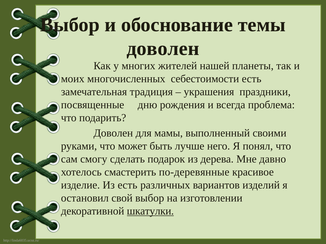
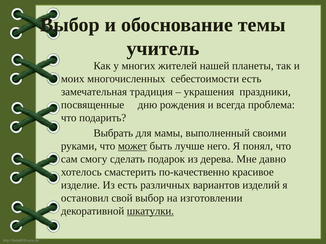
доволен: доволен -> учитель (163, 49)
Доволен: Доволен -> Выбрать (113, 133)
может underline: none -> present (132, 146)
по-деревянные: по-деревянные -> по-качественно (194, 172)
